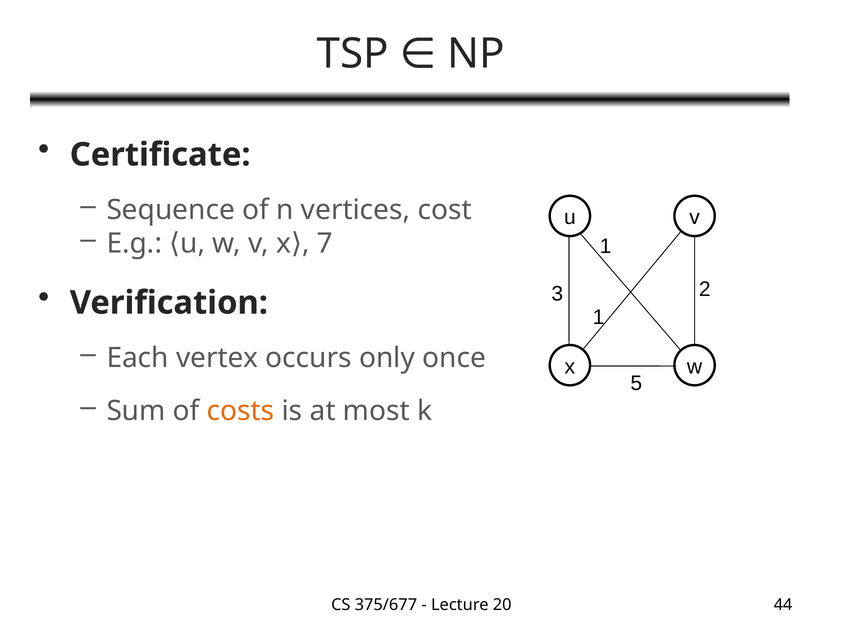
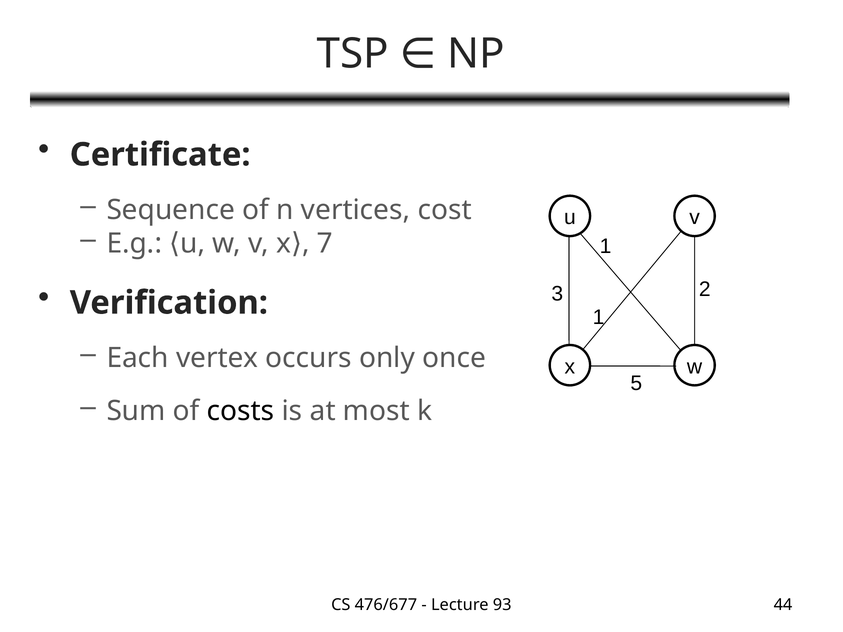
costs colour: orange -> black (241, 411)
375/677: 375/677 -> 476/677 (386, 605)
20: 20 -> 93 (502, 605)
